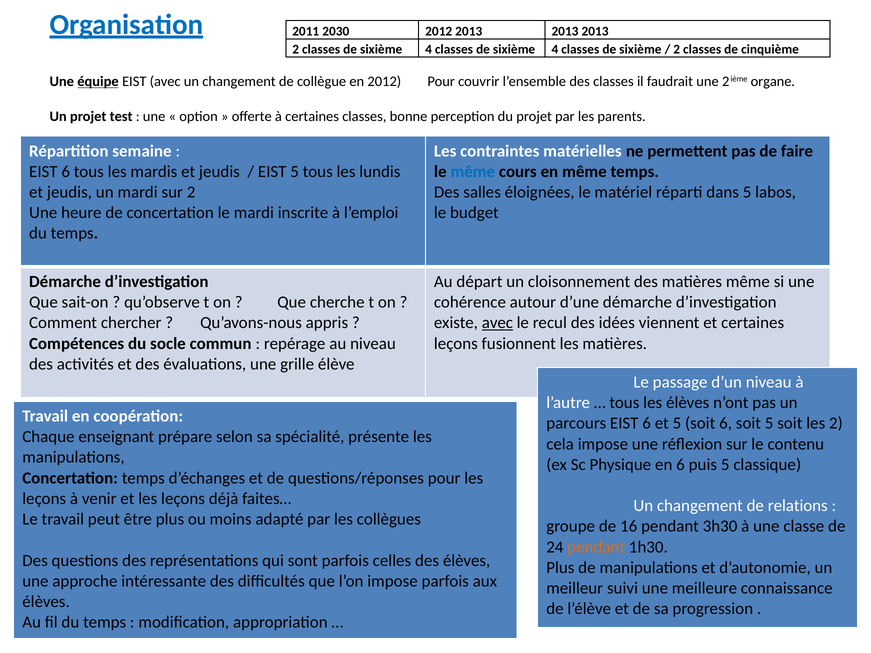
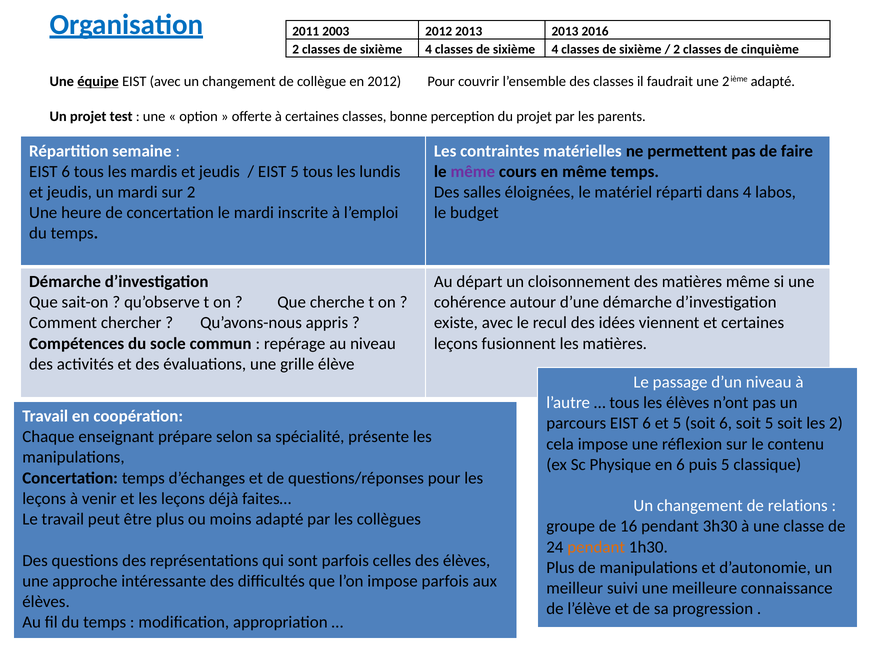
2030: 2030 -> 2003 (336, 31)
2013 2013 2013: 2013 -> 2016 (595, 31)
2ième organe: organe -> adapté (773, 82)
même colour: blue -> purple (473, 172)
dans 5: 5 -> 4 (747, 192)
avec underline: present -> none (497, 323)
